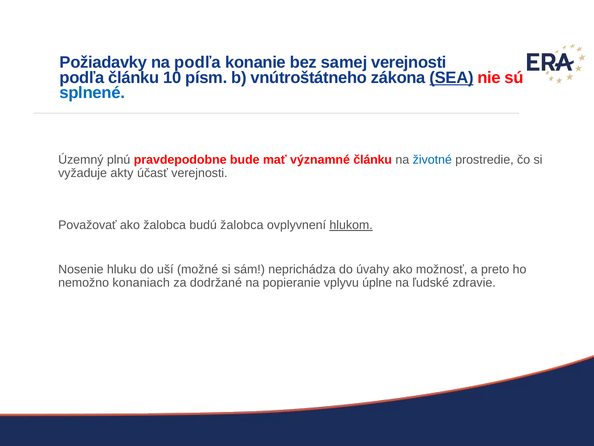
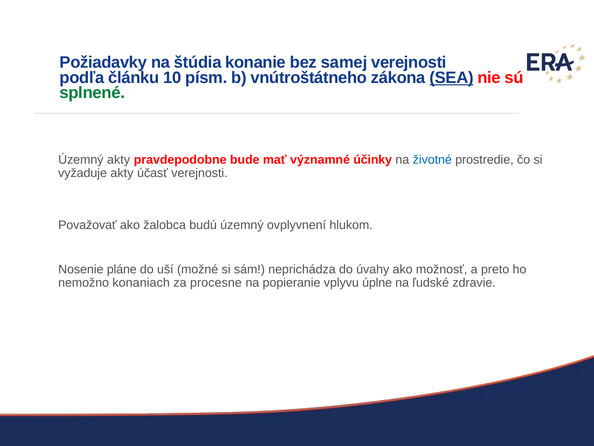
na podľa: podľa -> štúdia (198, 62)
splnené colour: blue -> green (92, 93)
Územný plnú: plnú -> akty (119, 159)
významné článku: článku -> účinky (373, 159)
budú žalobca: žalobca -> územný (242, 225)
hlukom underline: present -> none (351, 225)
hluku: hluku -> pláne (122, 269)
dodržané: dodržané -> procesne (216, 282)
